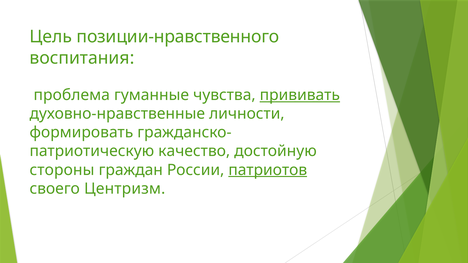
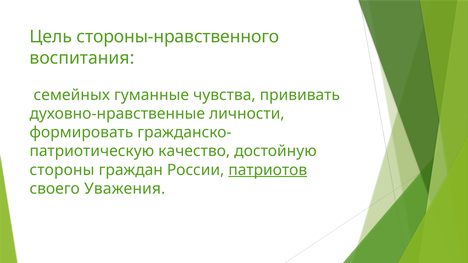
позиции-нравственного: позиции-нравственного -> стороны-нравственного (178, 37)
проблема: проблема -> семейных (72, 95)
прививать underline: present -> none (300, 95)
Центризм: Центризм -> Уважения (125, 189)
